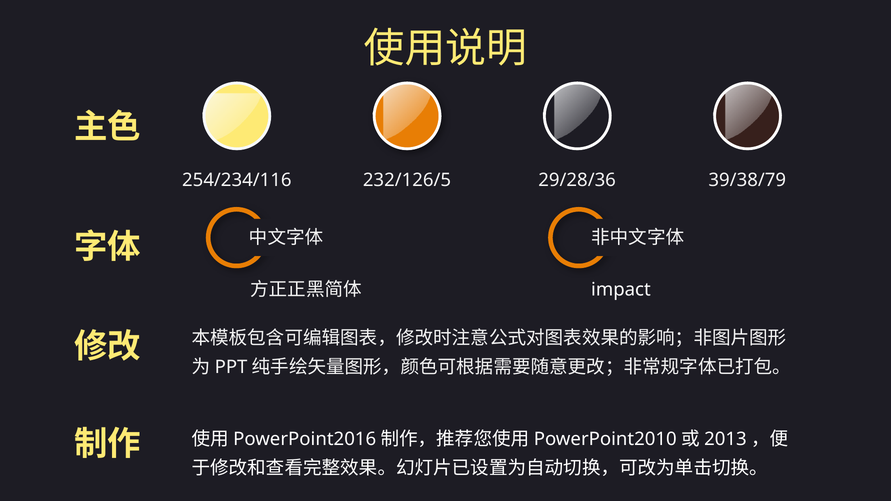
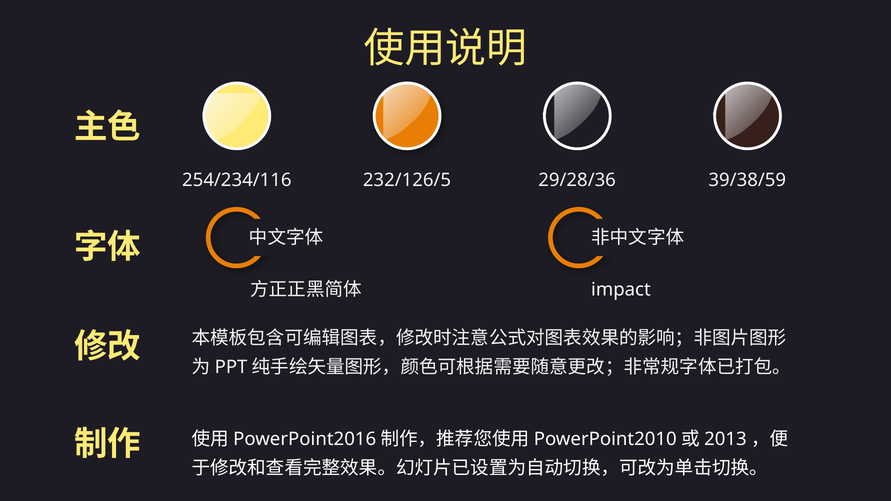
39/38/79: 39/38/79 -> 39/38/59 (747, 180)
